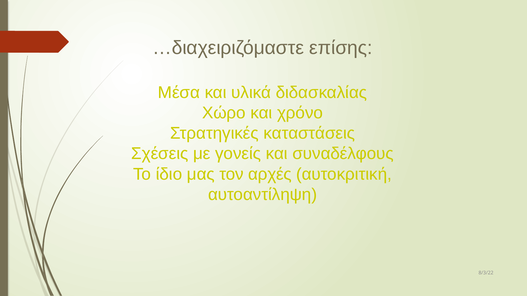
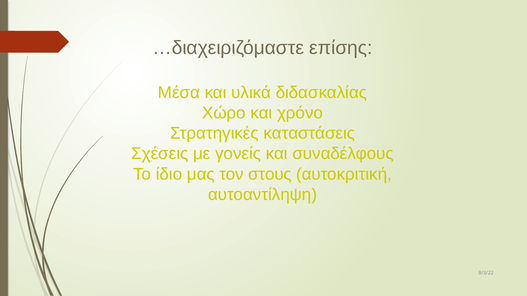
αρχές: αρχές -> στους (270, 174)
